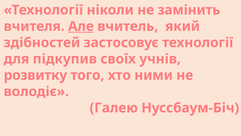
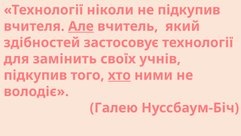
не замінить: замінить -> підкупив (189, 10)
підкупив: підкупив -> замінить (65, 59)
розвитку: розвитку -> підкупив (35, 75)
хто underline: none -> present (119, 75)
